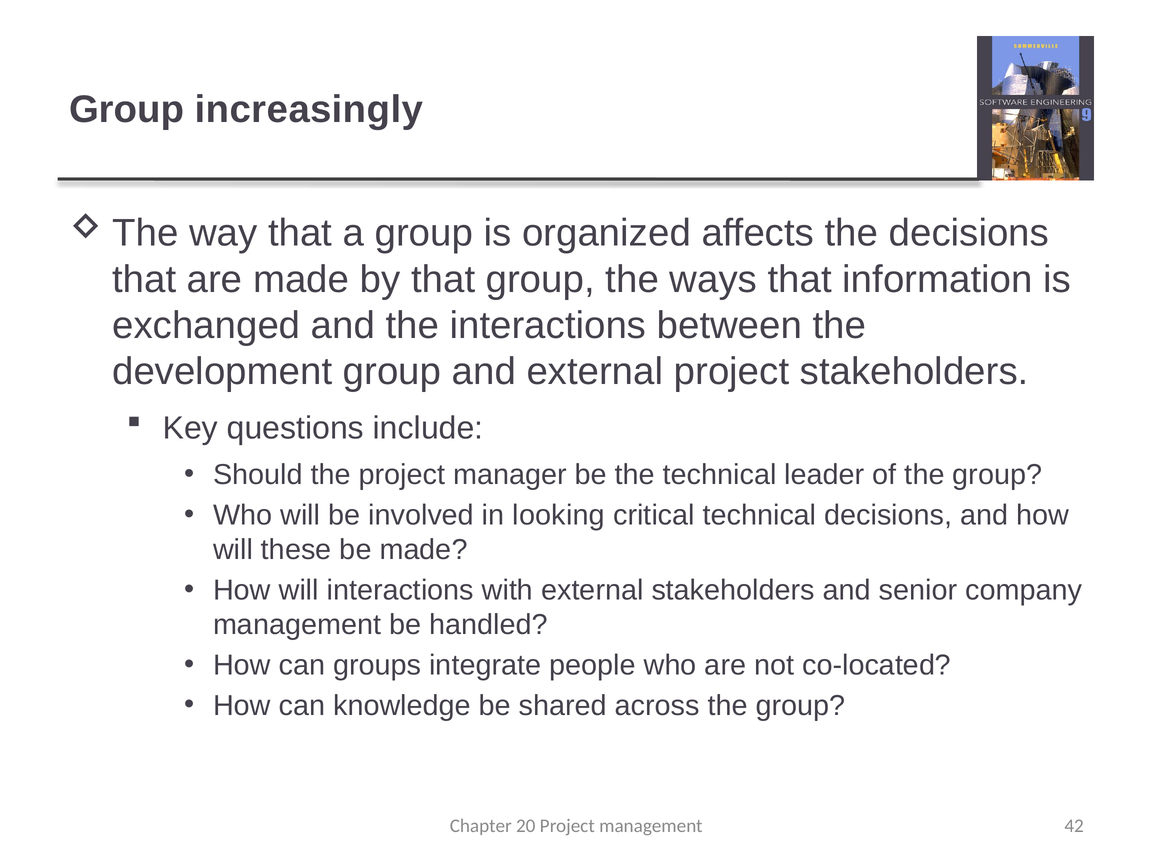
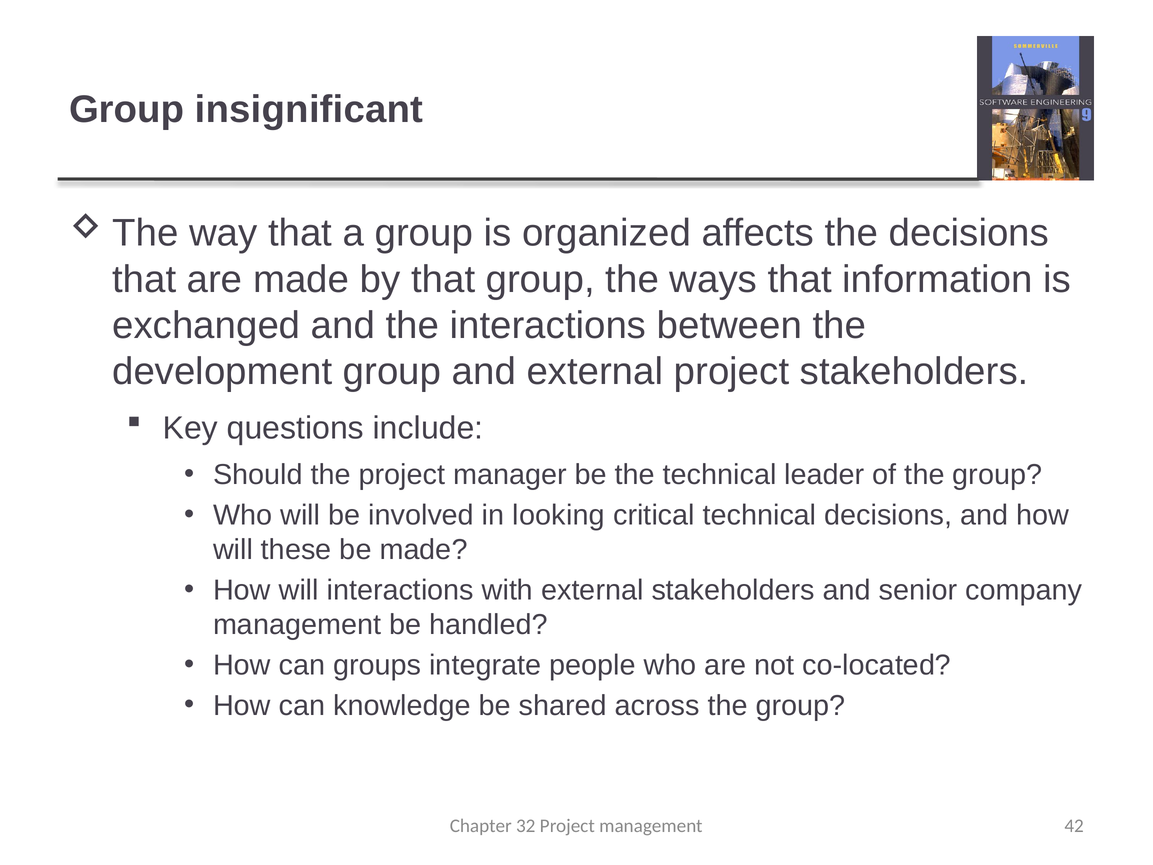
increasingly: increasingly -> insignificant (309, 109)
20: 20 -> 32 (526, 826)
